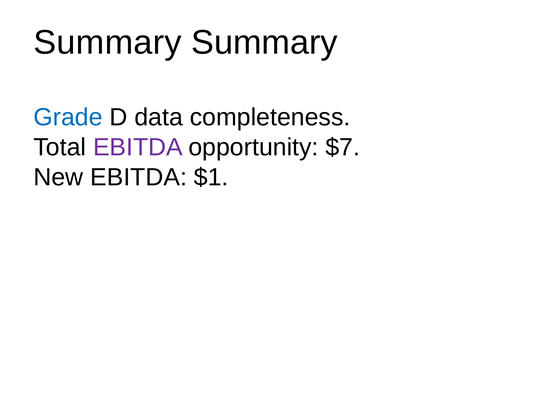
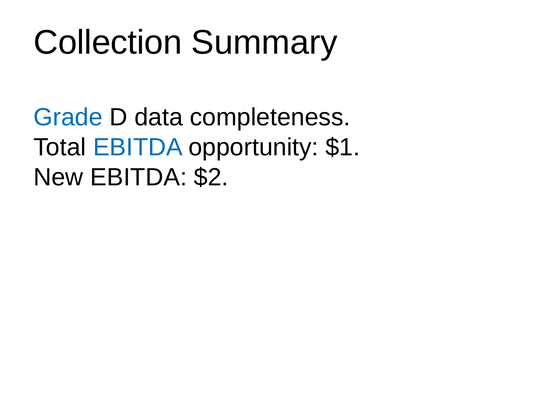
Summary: Summary -> Collection (108, 43)
EBITDA colour: purple -> blue (138, 147)
$7: $7 -> $1 (343, 147)
$1: $1 -> $2 (211, 177)
